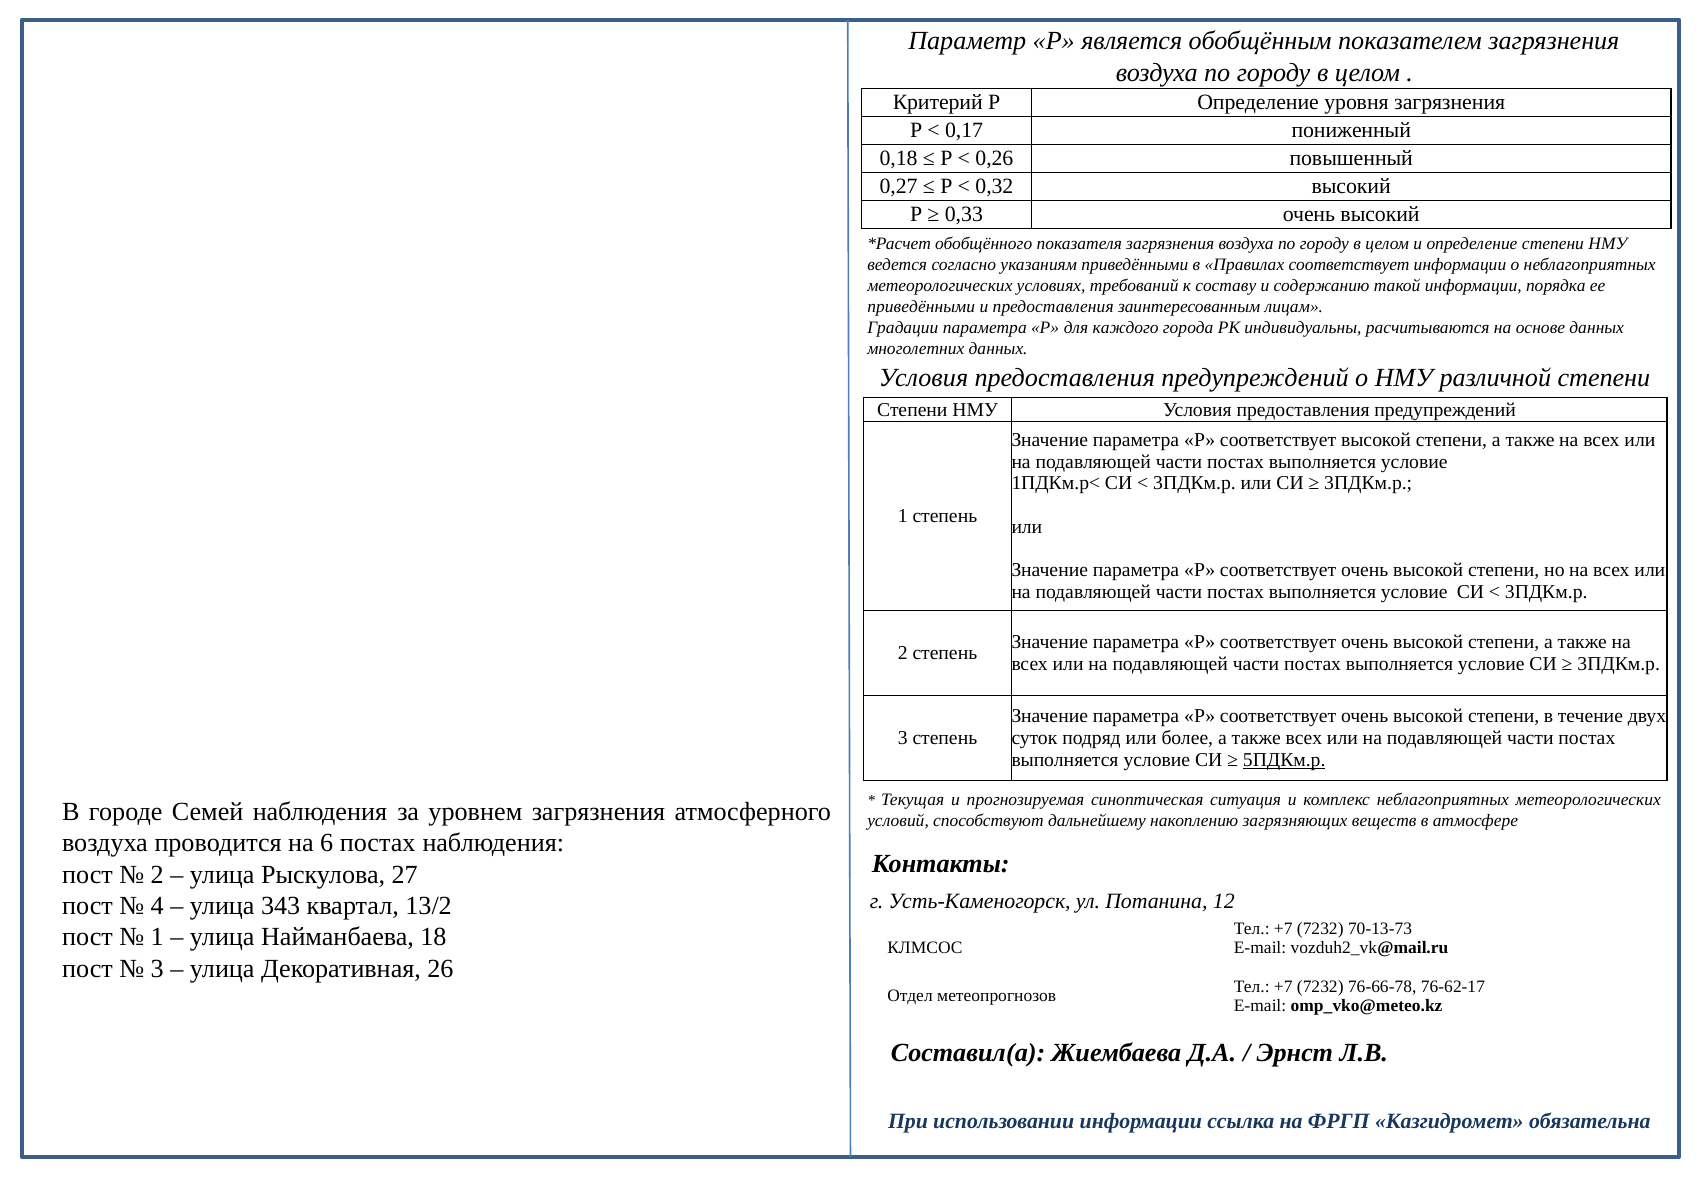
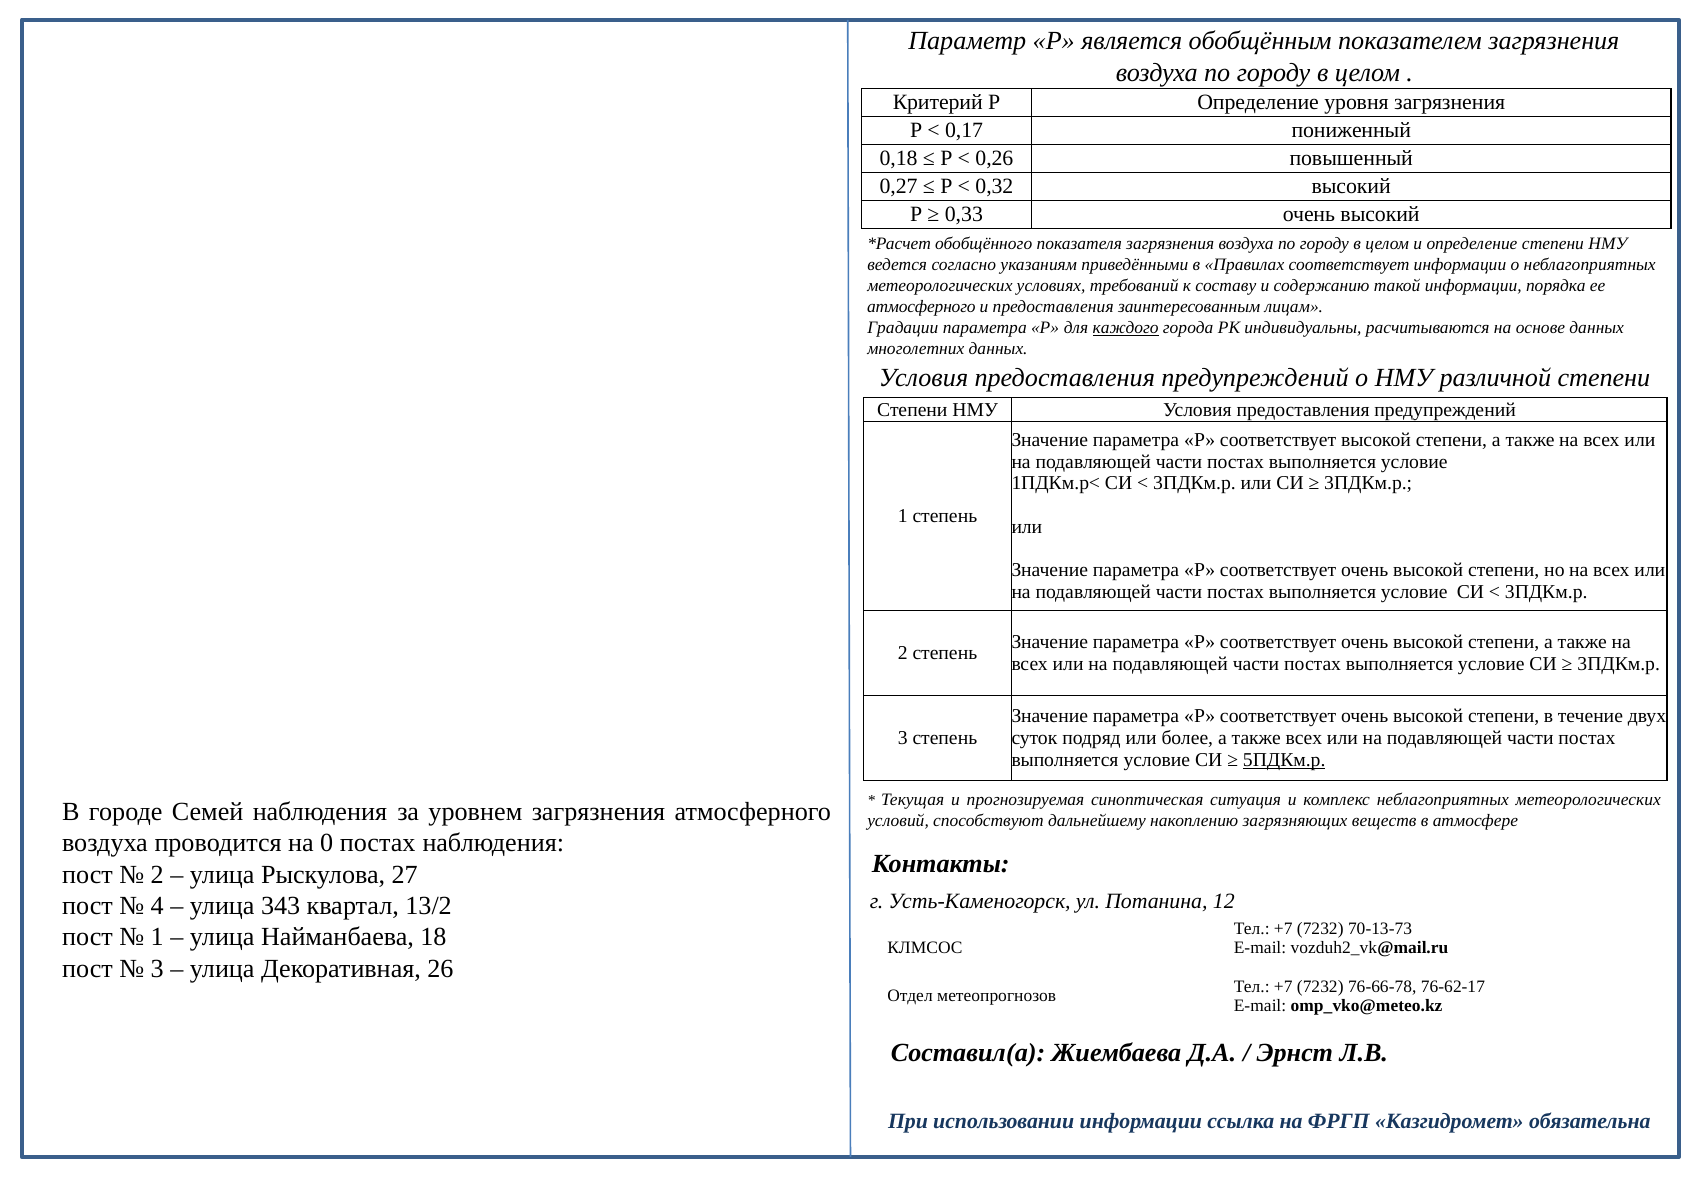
приведёнными: приведёнными -> атмосферного (921, 307)
каждого underline: none -> present (1126, 328)
6: 6 -> 0 (327, 844)
